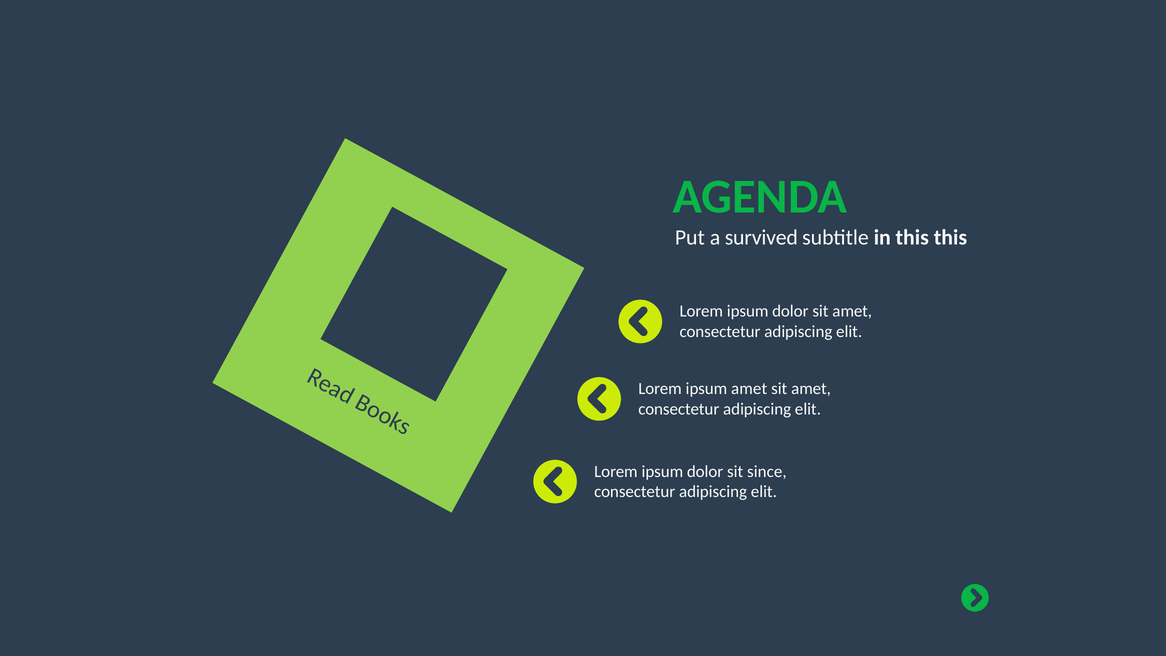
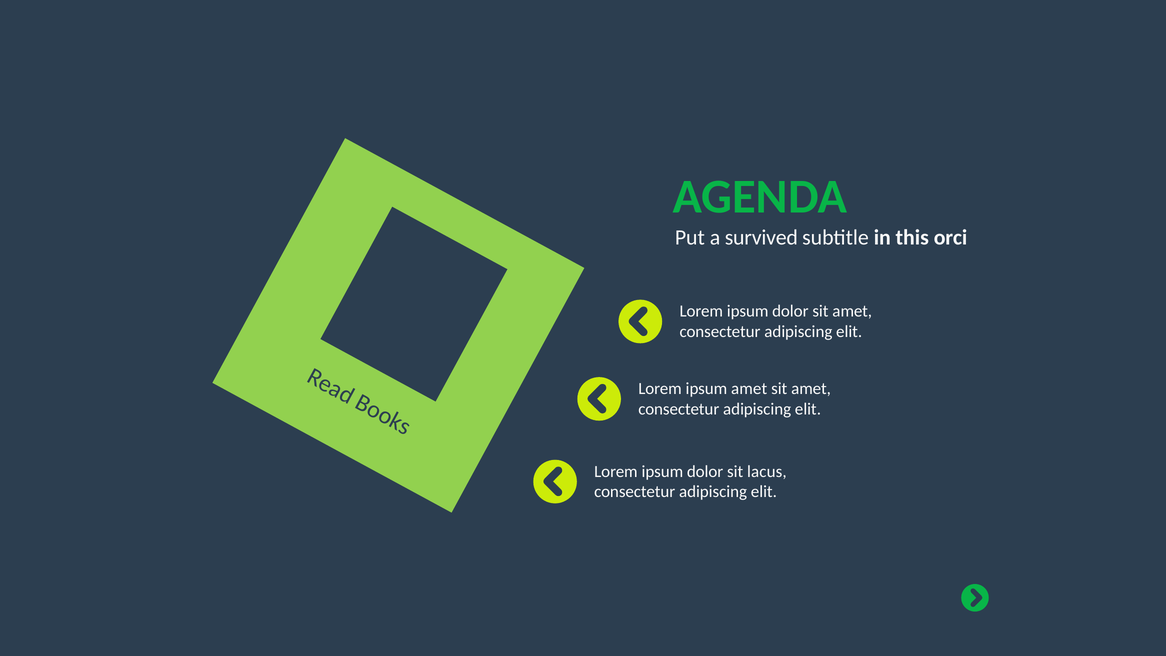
this this: this -> orci (951, 237)
since: since -> lacus (767, 471)
